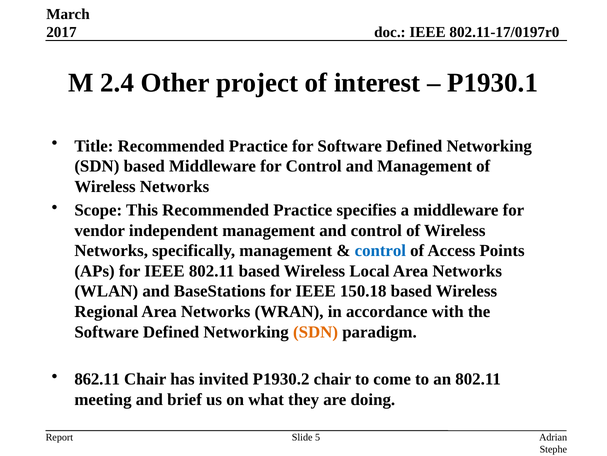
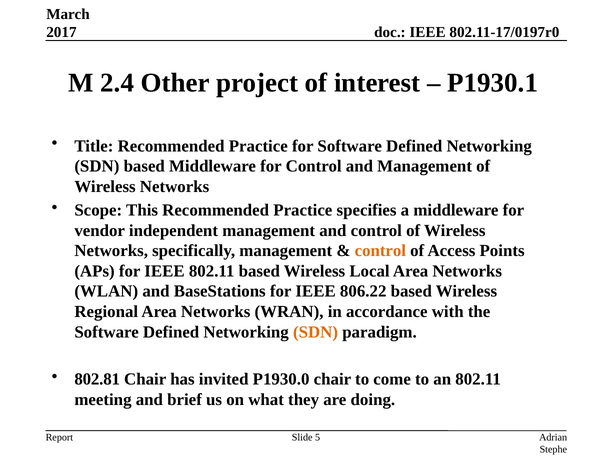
control colour: blue -> orange (380, 250)
150.18: 150.18 -> 806.22 (363, 291)
862.11: 862.11 -> 802.81 (97, 379)
P1930.2: P1930.2 -> P1930.0 (281, 379)
